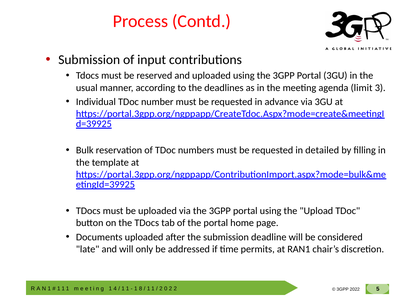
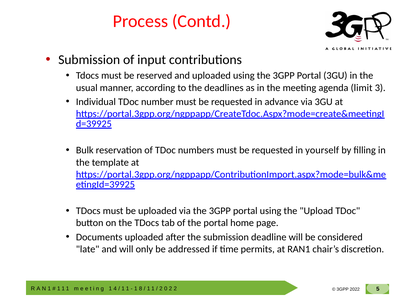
detailed: detailed -> yourself (322, 150)
